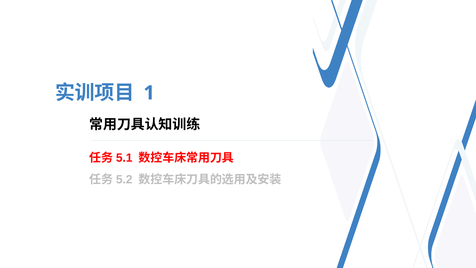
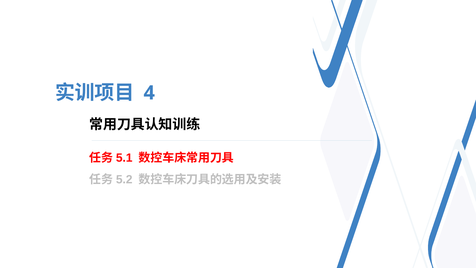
1: 1 -> 4 (149, 93)
